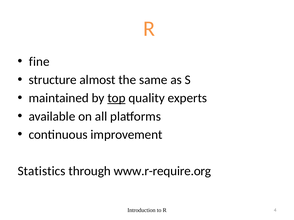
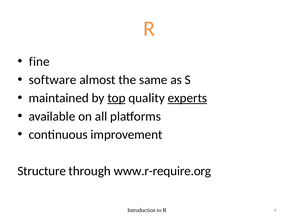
structure: structure -> software (53, 80)
experts underline: none -> present (187, 98)
Statistics: Statistics -> Structure (42, 171)
